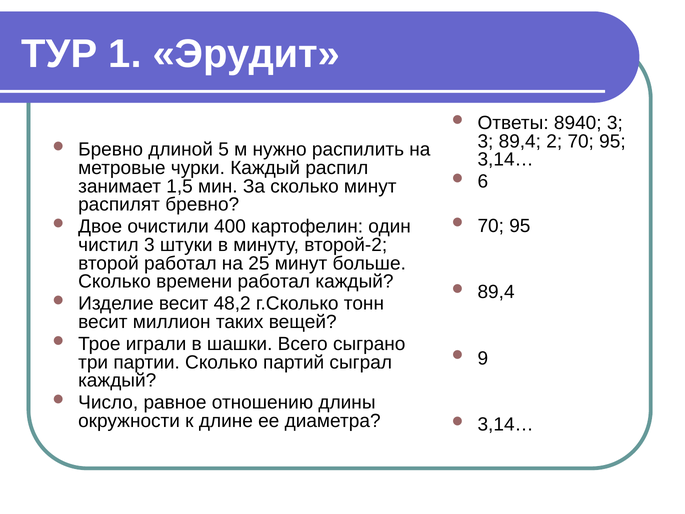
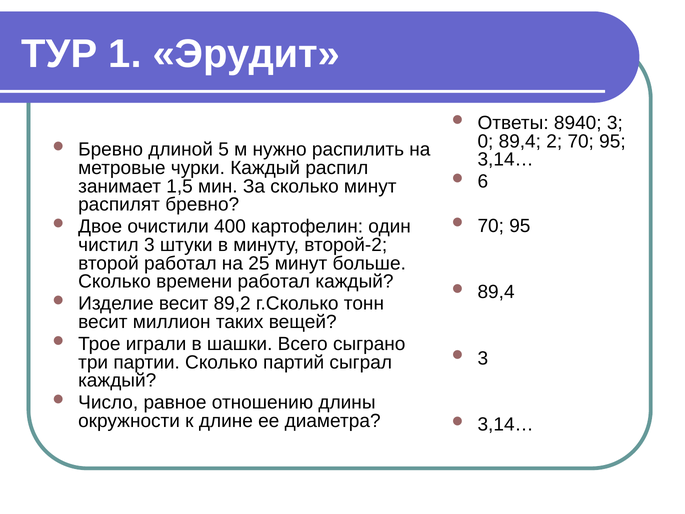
3: 3 -> 0 (485, 141)
48,2: 48,2 -> 89,2 (232, 303)
9: 9 -> 3 (483, 358)
